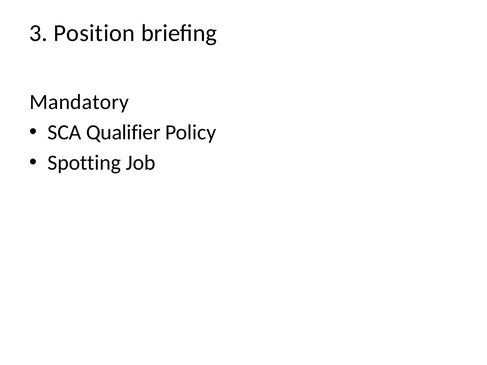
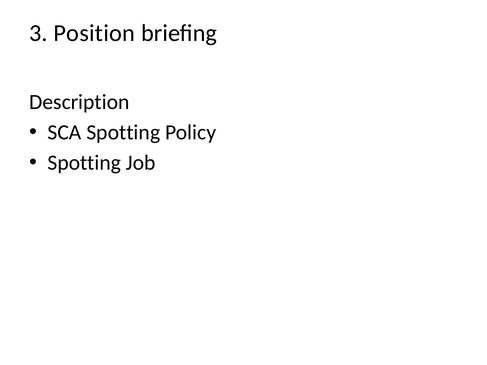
Mandatory: Mandatory -> Description (79, 102)
SCA Qualifier: Qualifier -> Spotting (123, 132)
